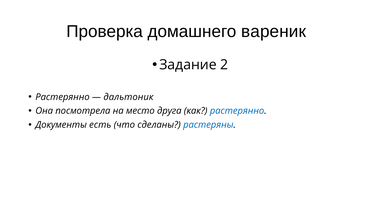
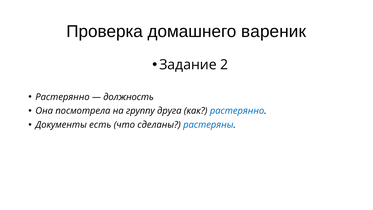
дальтоник: дальтоник -> должность (129, 97)
место: место -> группу (140, 111)
